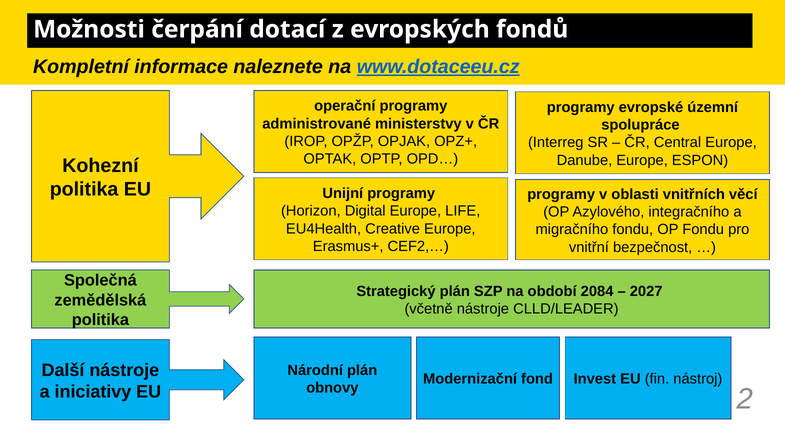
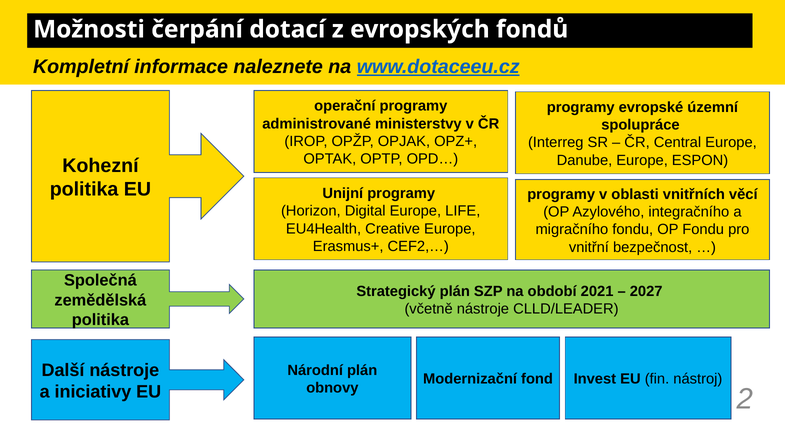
2084: 2084 -> 2021 (597, 291)
